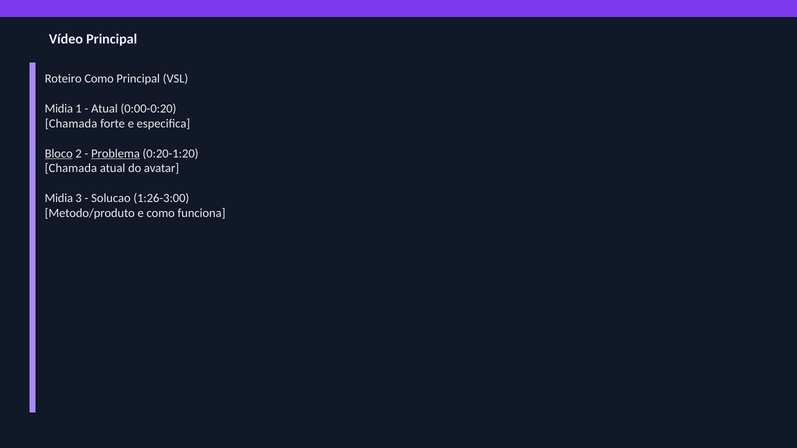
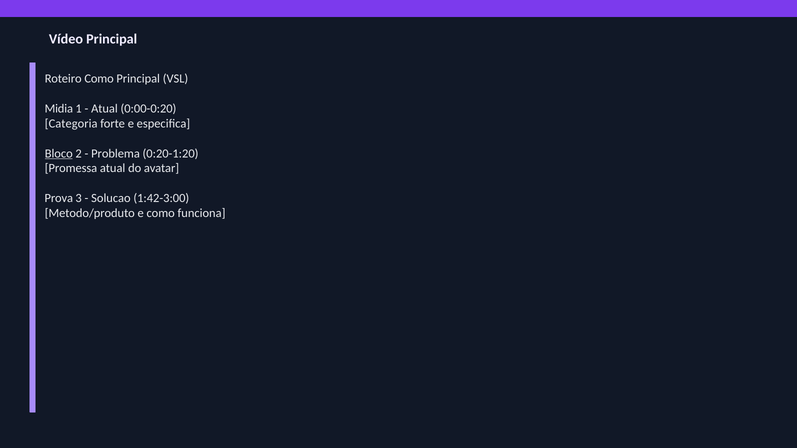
Chamada: Chamada -> Categoria (71, 124)
Problema underline: present -> none (116, 154)
Chamada: Chamada -> Promessa (71, 169)
Midia: Midia -> Prova (59, 198)
1:26-3:00: 1:26-3:00 -> 1:42-3:00 (161, 198)
